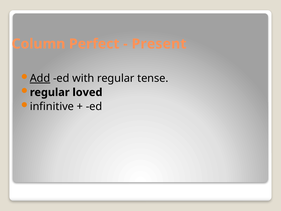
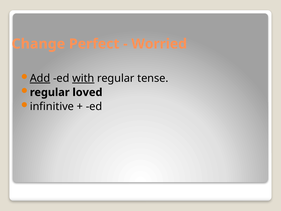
Column: Column -> Change (38, 44)
Present: Present -> Worried (159, 44)
with underline: none -> present (83, 78)
